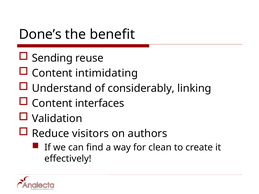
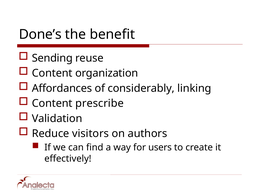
intimidating: intimidating -> organization (107, 73)
Understand: Understand -> Affordances (62, 88)
interfaces: interfaces -> prescribe (100, 103)
clean: clean -> users (160, 148)
